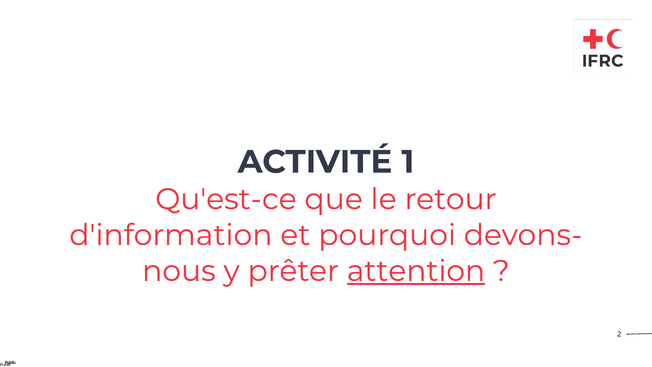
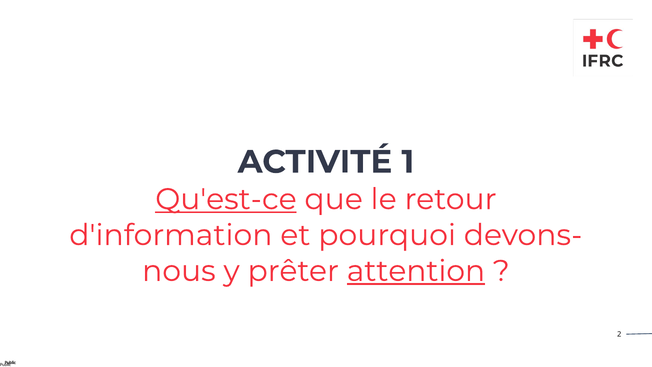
Qu'est-ce underline: none -> present (226, 199)
